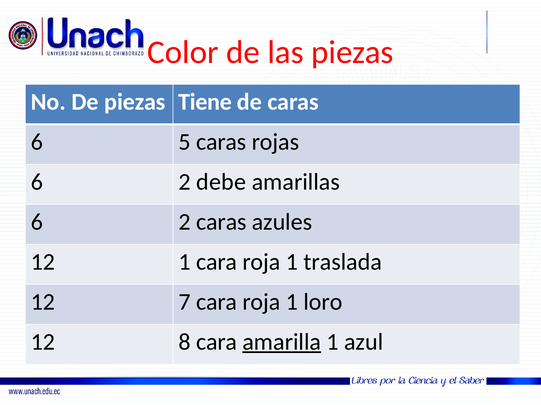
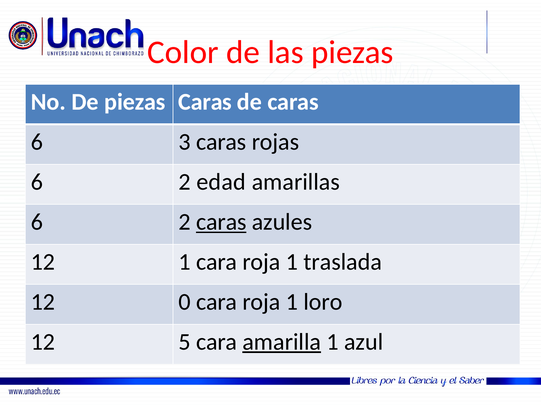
piezas Tiene: Tiene -> Caras (205, 102)
5: 5 -> 3 (185, 142)
debe: debe -> edad (221, 182)
caras underline: none -> present (221, 222)
7: 7 -> 0 (185, 302)
8: 8 -> 5 (185, 342)
